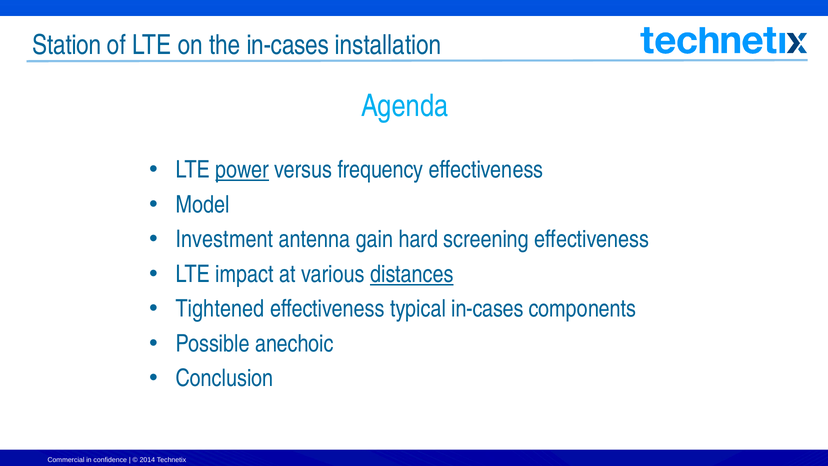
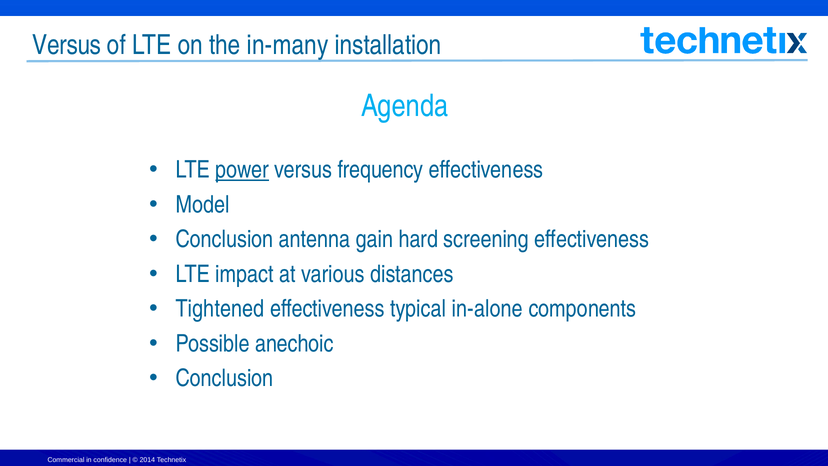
Station: Station -> Versus (67, 45)
the in-cases: in-cases -> in-many (288, 45)
Investment: Investment -> Conclusion (225, 239)
distances underline: present -> none (412, 274)
typical in-cases: in-cases -> in-alone (487, 309)
